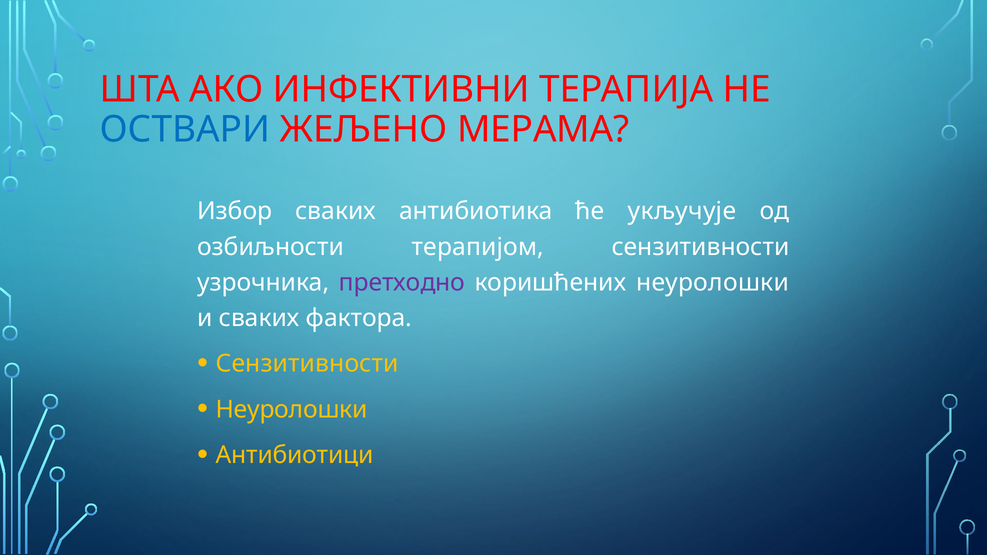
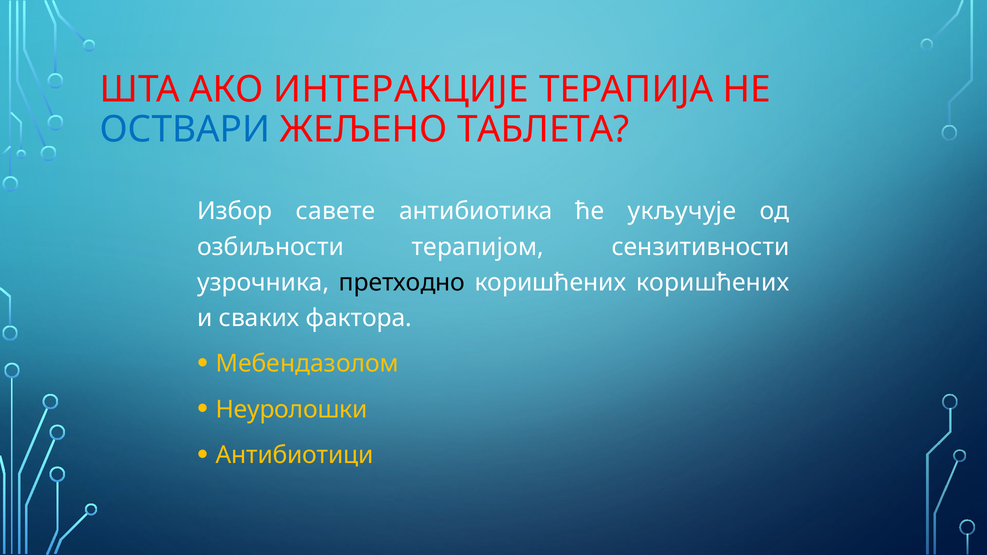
ИНФЕКТИВНИ: ИНФЕКТИВНИ -> ИНТЕРАКЦИЈЕ (401, 90)
МЕРАМА: МЕРАМА -> ТАБЛЕТА (543, 130)
Избор сваких: сваких -> савете (336, 211)
претходно colour: purple -> black (402, 282)
коришћених неуролошки: неуролошки -> коришћених (713, 282)
Сензитивности: Сензитивности -> Мебендазолом (307, 364)
